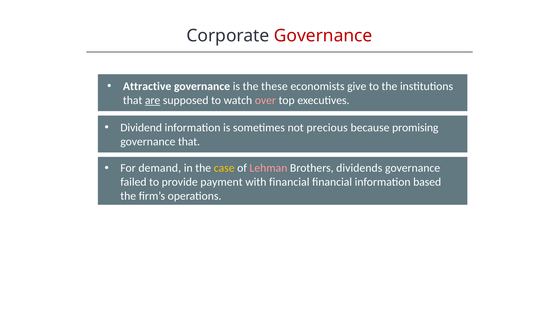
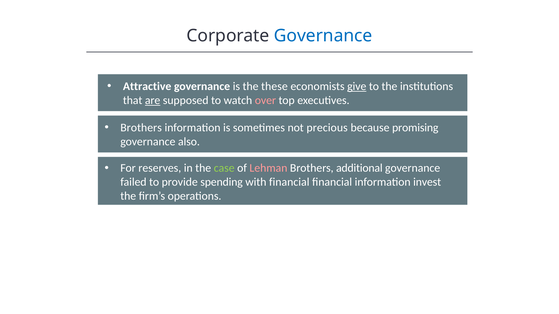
Governance colour: red -> blue (323, 36)
give underline: none -> present (357, 86)
Dividend: Dividend -> Brothers (141, 128)
governance that: that -> also (189, 142)
demand: demand -> reserves (160, 168)
case colour: yellow -> light green (224, 168)
dividends: dividends -> additional (359, 168)
payment: payment -> spending (222, 182)
based: based -> invest (427, 182)
